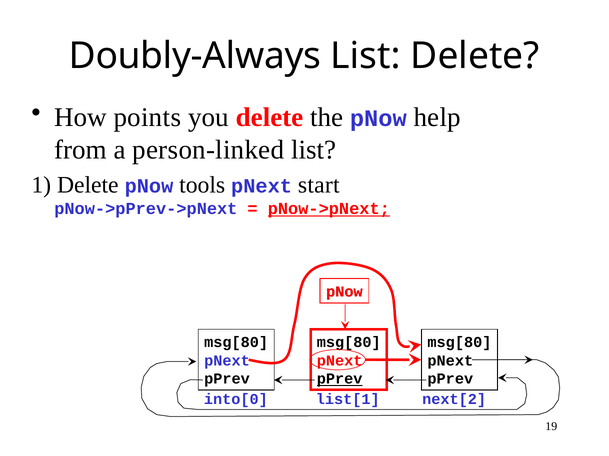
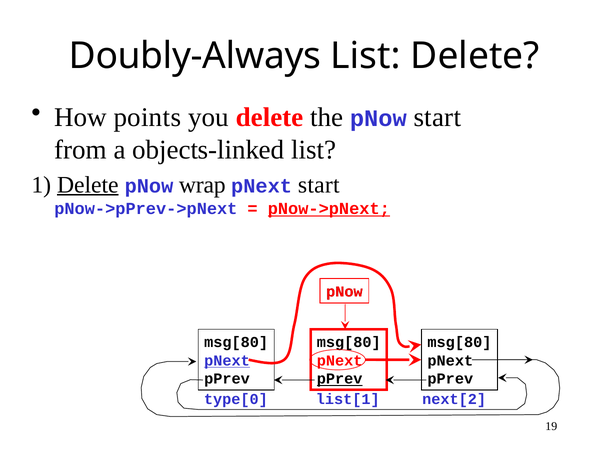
pNow help: help -> start (437, 118)
person-linked: person-linked -> objects-linked (208, 150)
Delete underline: none -> present (88, 185)
tools: tools -> wrap (202, 185)
pNext underline: none -> present (227, 361)
into[0: into[0 -> type[0 (236, 400)
